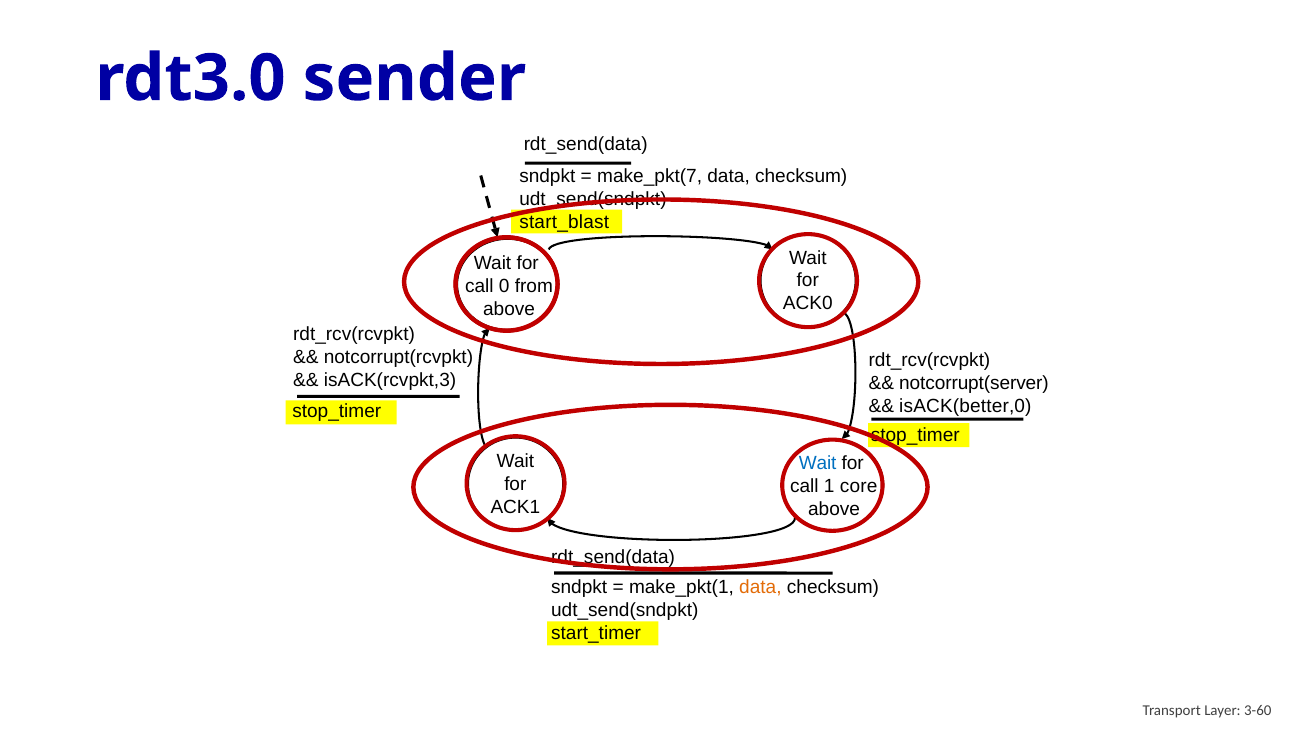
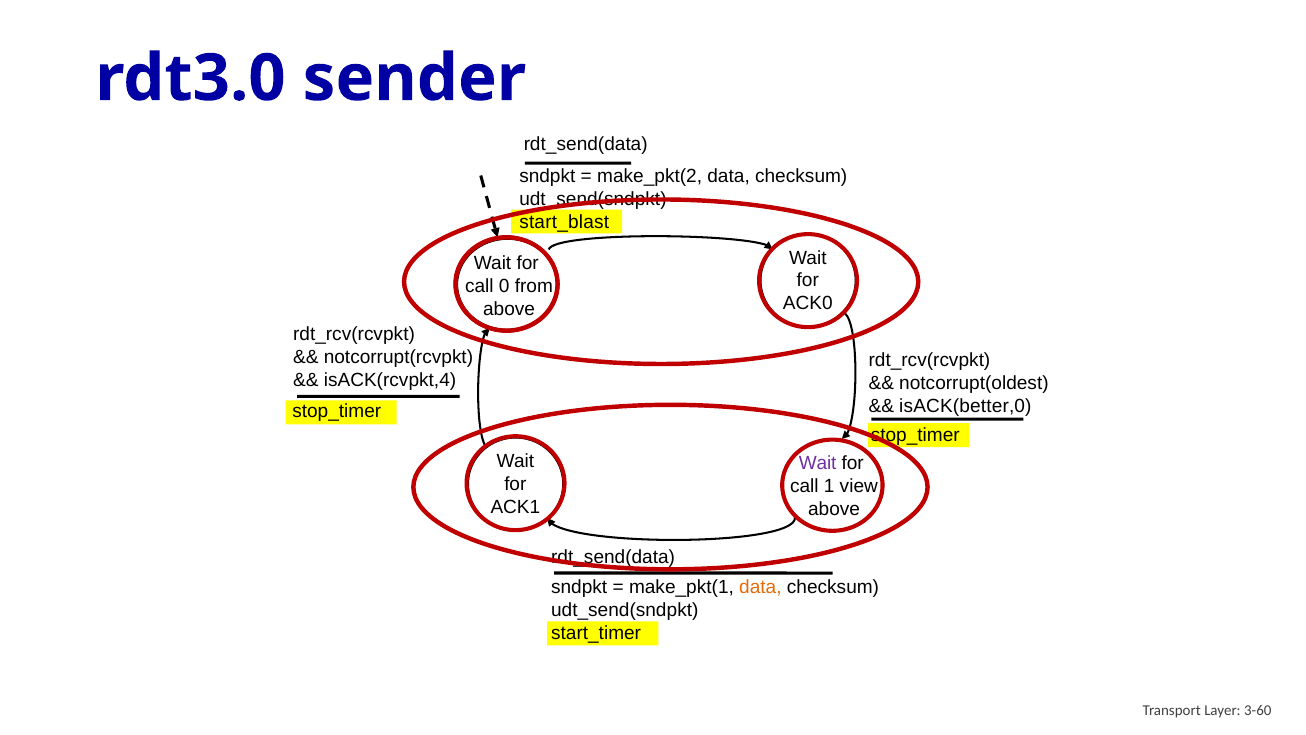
make_pkt(7: make_pkt(7 -> make_pkt(2 (650, 176)
isACK(rcvpkt,3: isACK(rcvpkt,3 -> isACK(rcvpkt,4 (390, 380)
notcorrupt(server: notcorrupt(server -> notcorrupt(oldest (974, 383)
Wait colour: blue -> purple (818, 463)
core: core -> view (859, 486)
